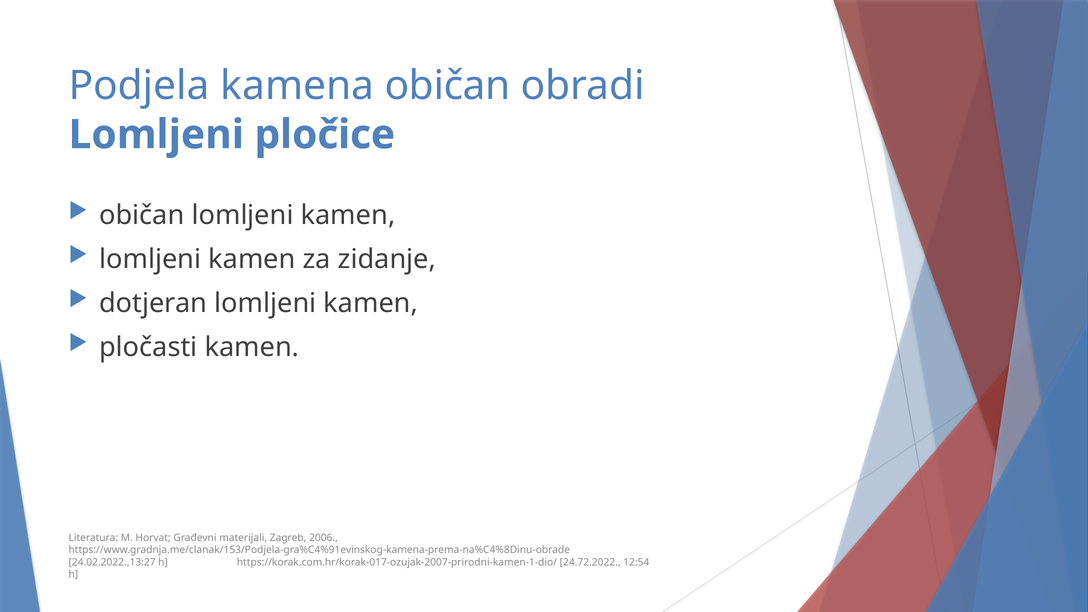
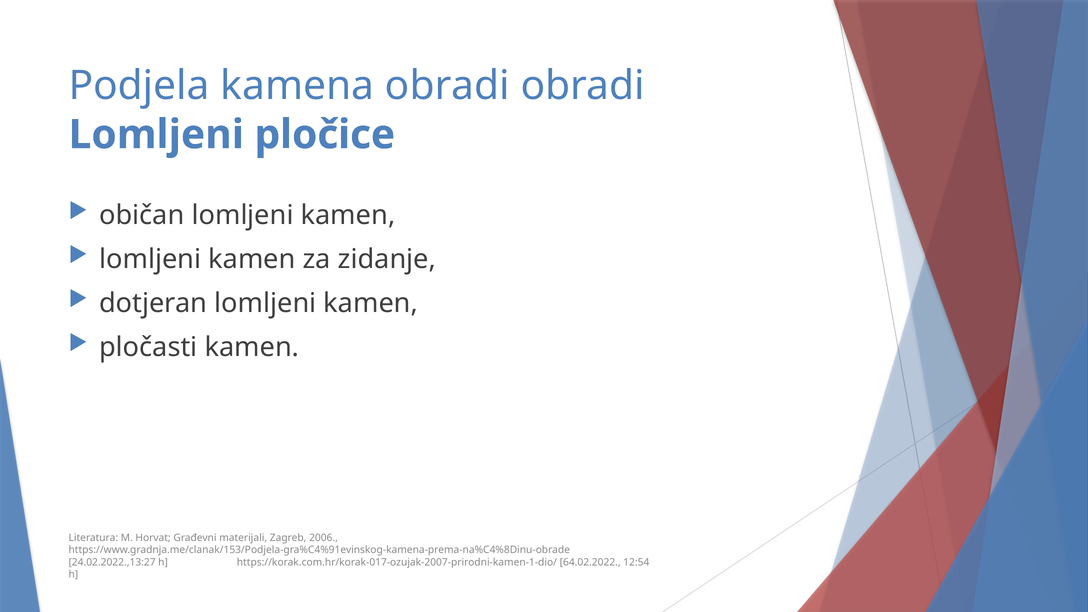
kamena običan: običan -> obradi (447, 86)
24.72.2022: 24.72.2022 -> 64.02.2022 (590, 562)
